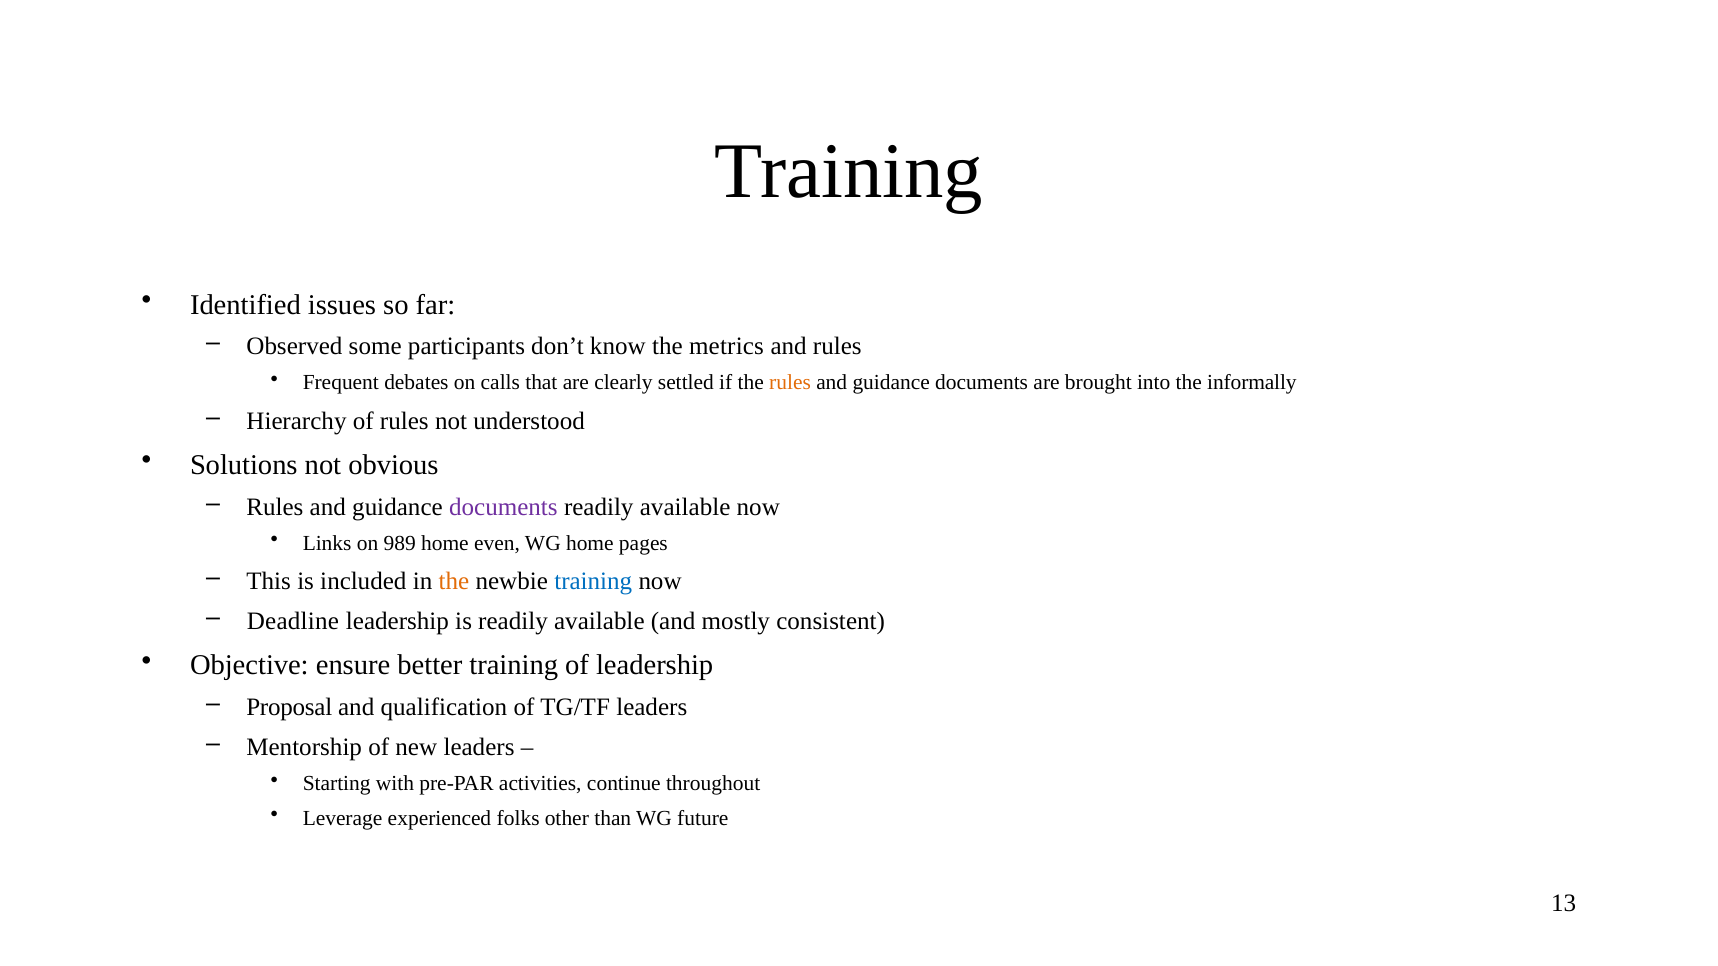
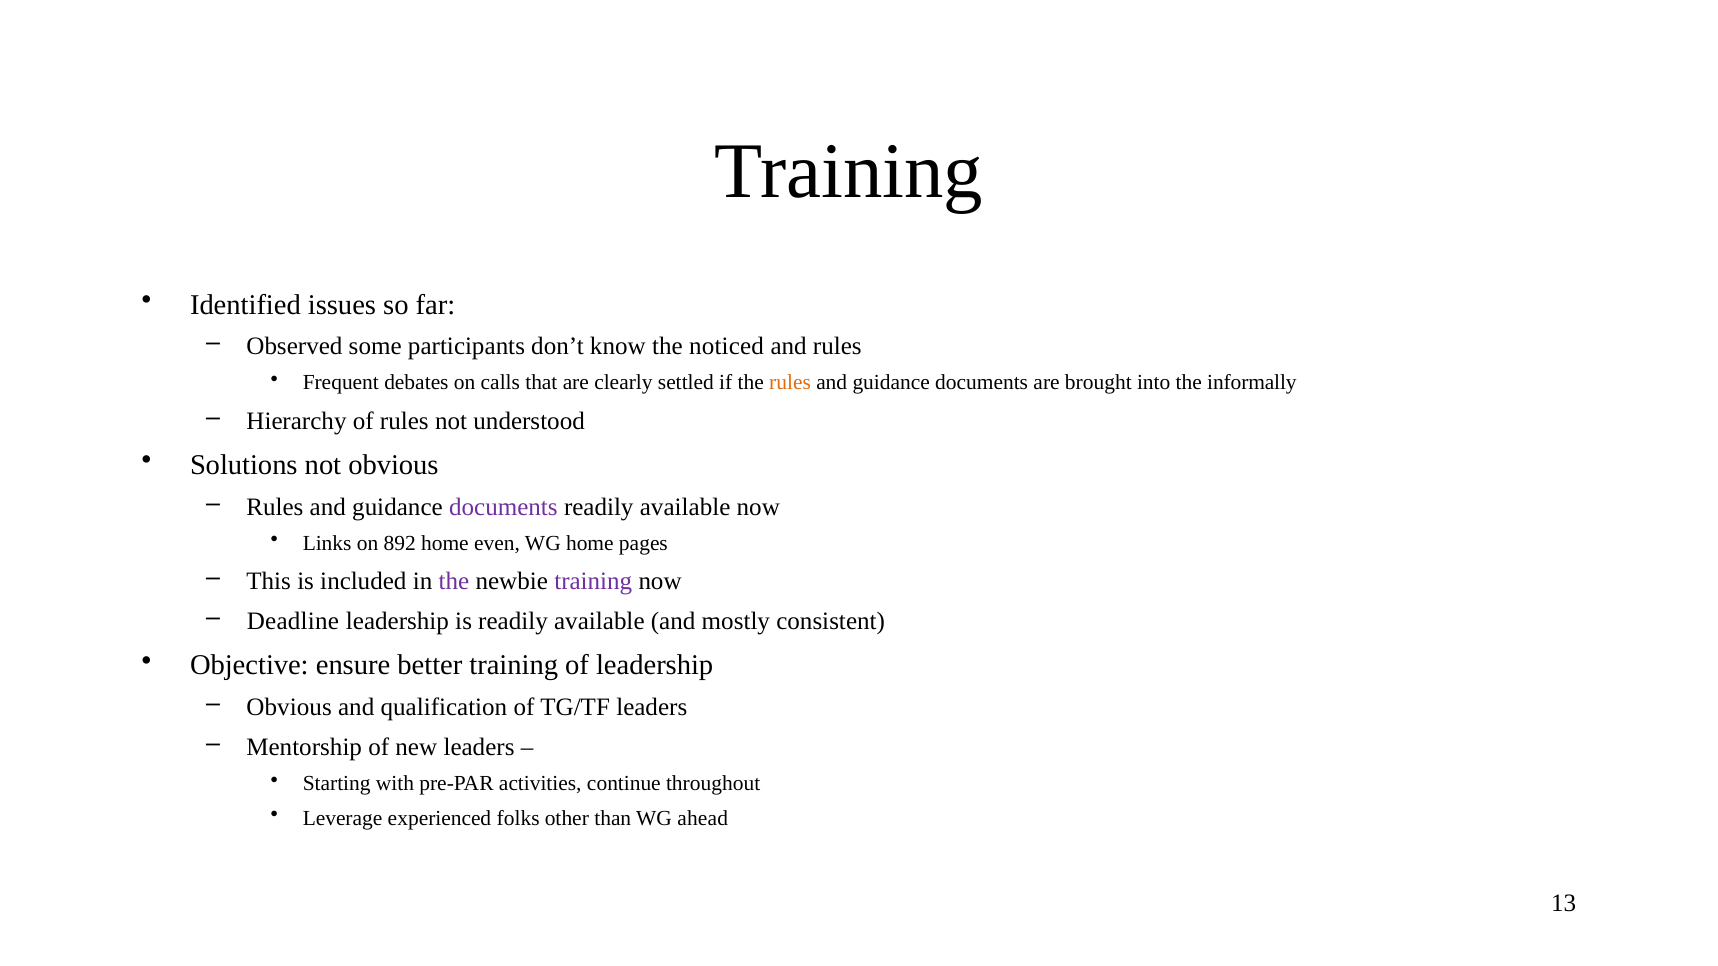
metrics: metrics -> noticed (727, 347)
989: 989 -> 892 (400, 543)
the colour: orange -> purple (454, 582)
training colour: blue -> purple (593, 582)
Proposal: Proposal -> Obvious (289, 708)
future: future -> ahead (703, 818)
